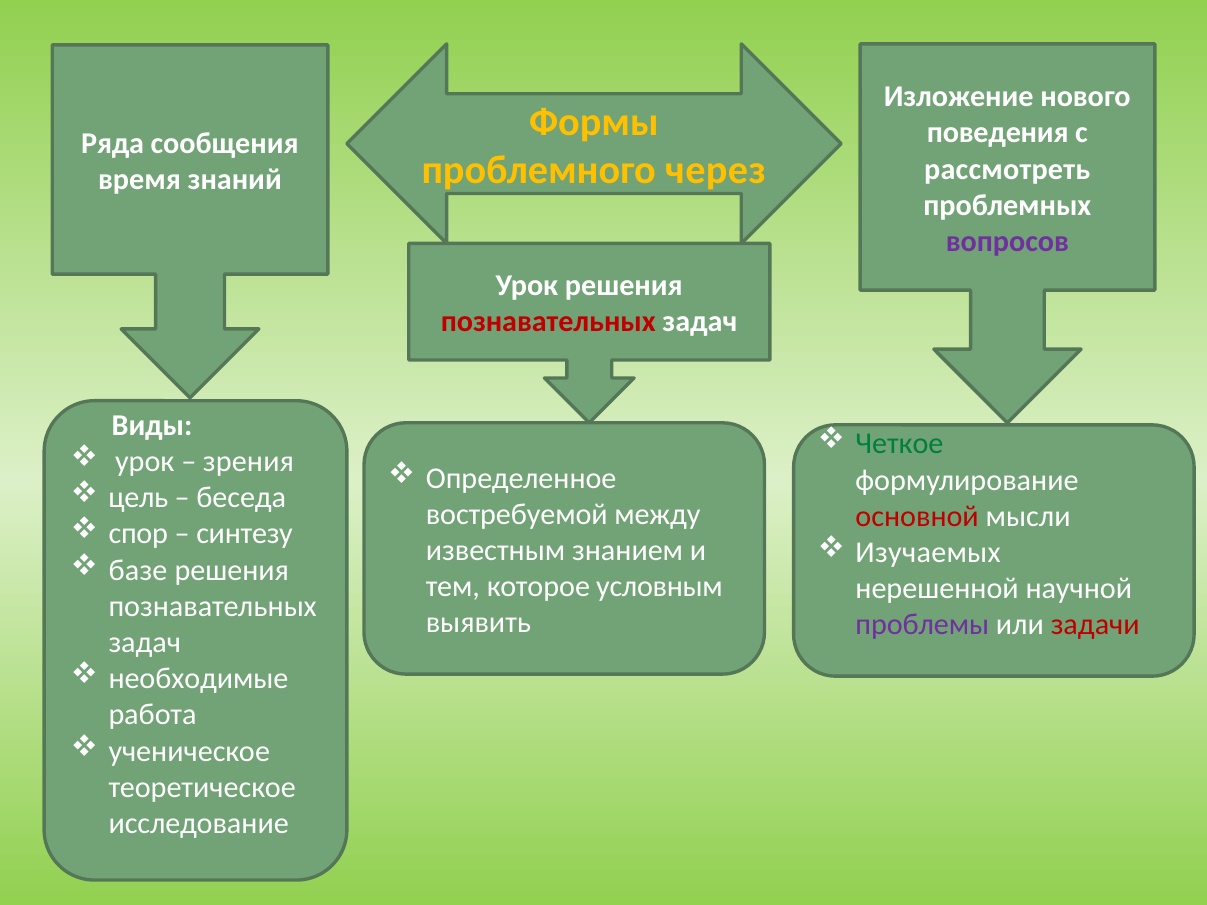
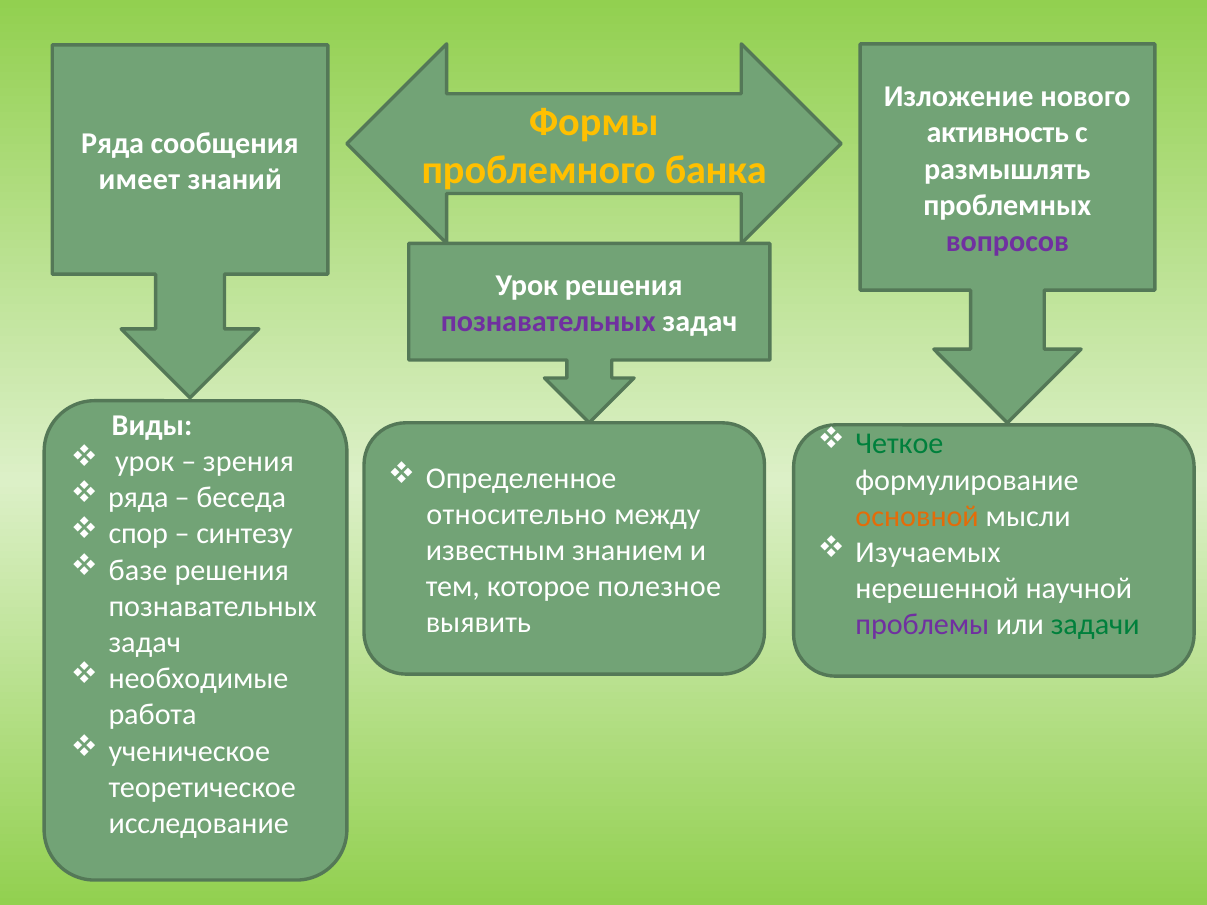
поведения: поведения -> активность (998, 133)
через: через -> банка (716, 171)
рассмотреть: рассмотреть -> размышлять (1007, 169)
время: время -> имеет (139, 180)
познавательных colour: red -> purple (548, 322)
цель: цель -> ряда (138, 498)
востребуемой: востребуемой -> относительно (517, 514)
основной colour: red -> orange (917, 517)
условным: условным -> полезное (659, 587)
задачи colour: red -> green (1095, 625)
